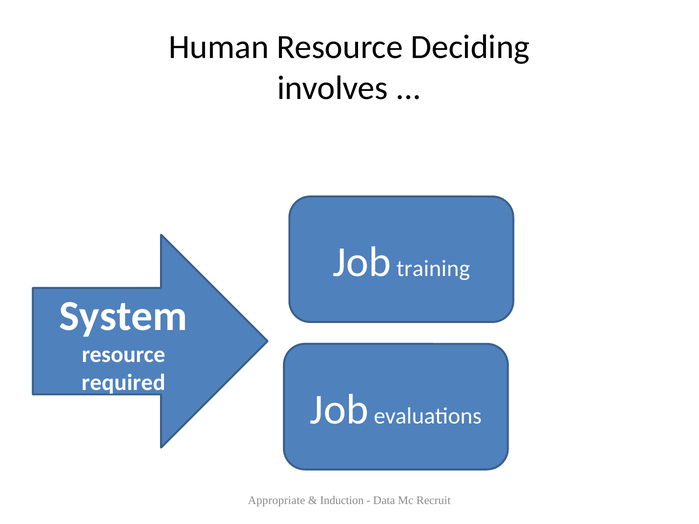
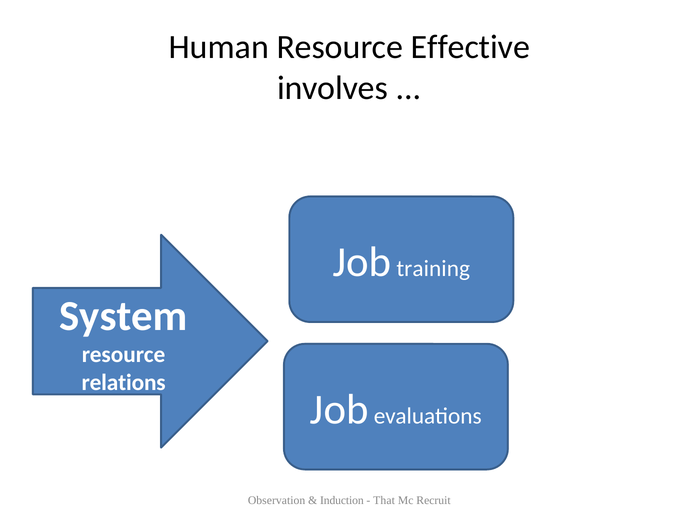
Deciding: Deciding -> Effective (470, 47)
required: required -> relations (124, 383)
Appropriate: Appropriate -> Observation (277, 501)
Data: Data -> That (384, 501)
